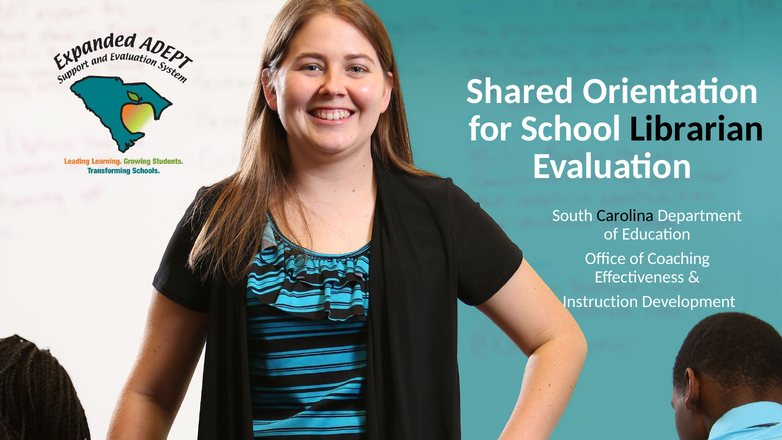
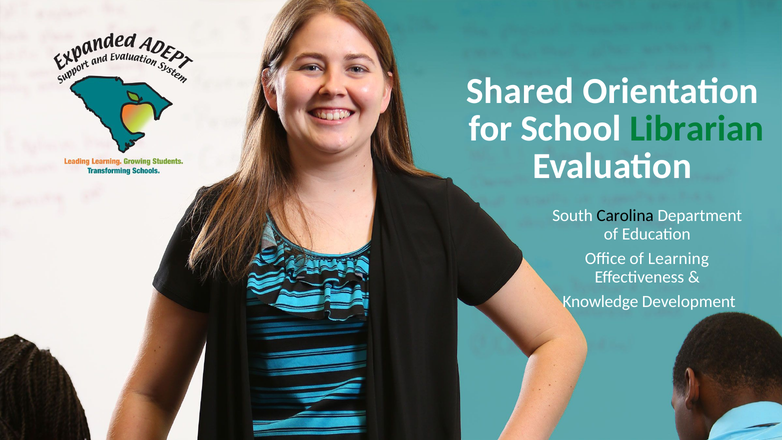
Librarian colour: black -> green (697, 129)
Coaching: Coaching -> Learning (678, 259)
Instruction: Instruction -> Knowledge (600, 302)
